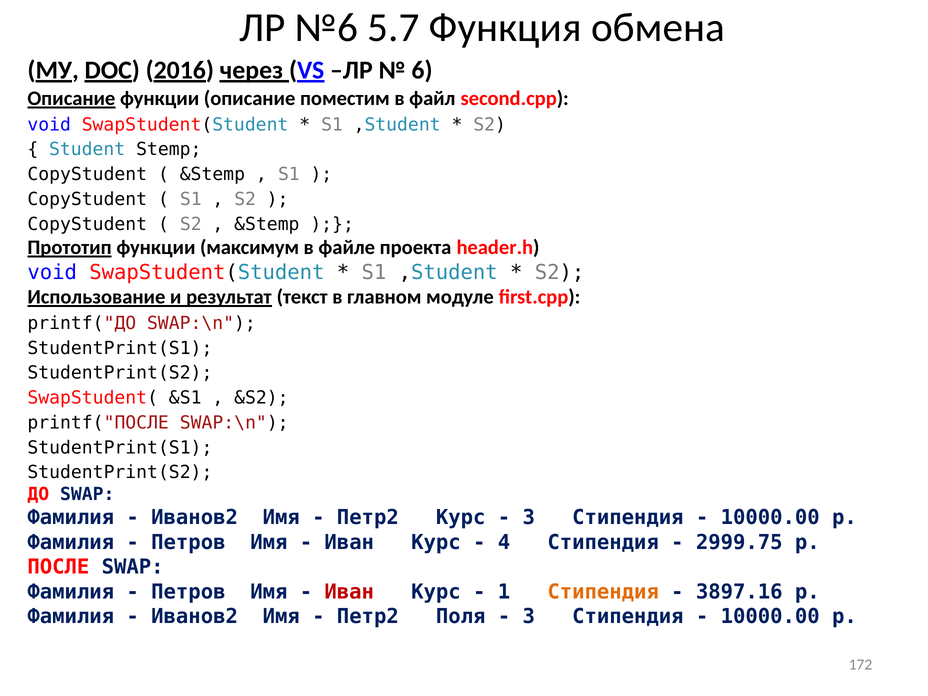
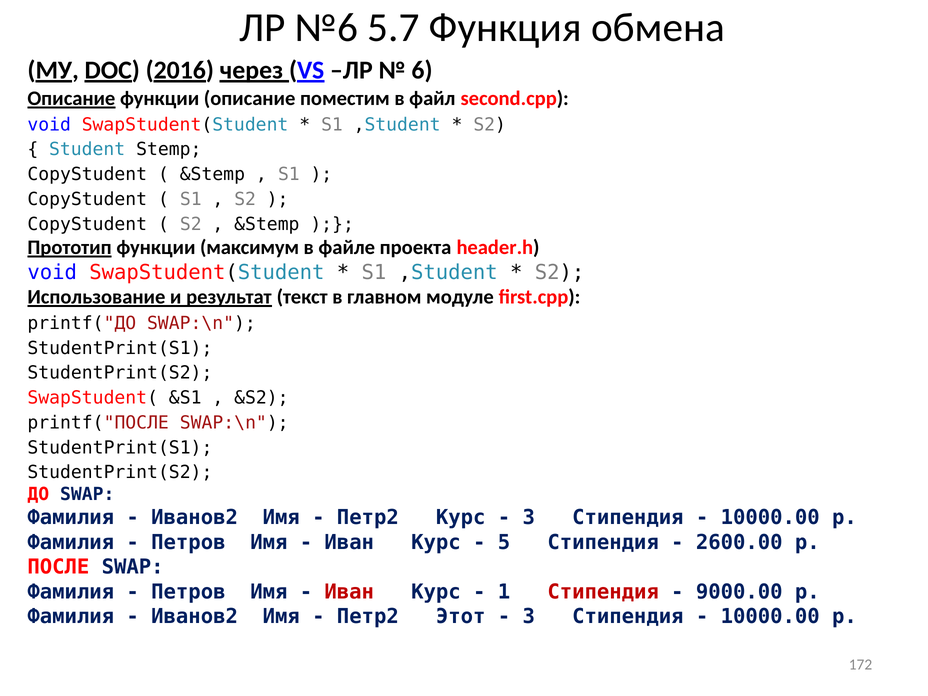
4: 4 -> 5 (504, 542)
2999.75: 2999.75 -> 2600.00 (739, 542)
Стипендия colour: orange -> red (603, 592)
3897.16: 3897.16 -> 9000.00 (739, 592)
Поля: Поля -> Этот (461, 616)
